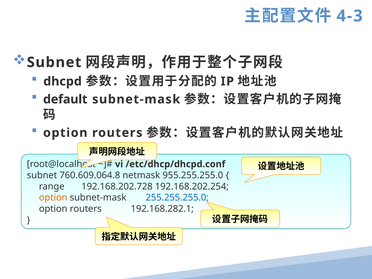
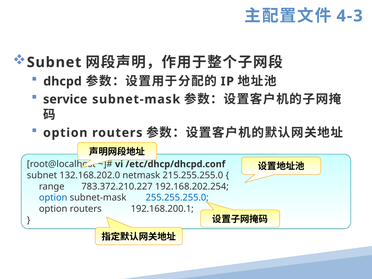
default: default -> service (65, 99)
760.609.064.8: 760.609.064.8 -> 132.168.202.0 (90, 175)
955.255.255.0: 955.255.255.0 -> 215.255.255.0 (193, 175)
192.168.202.728: 192.168.202.728 -> 783.372.210.227 (117, 186)
option colour: orange -> blue (53, 198)
192.168.282.1: 192.168.282.1 -> 192.168.200.1 (162, 209)
